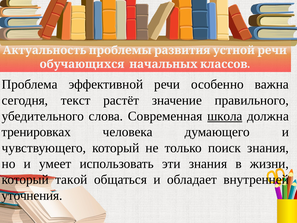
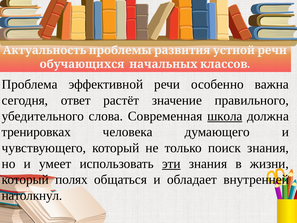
текст: текст -> ответ (76, 100)
эти underline: none -> present (171, 164)
такой: такой -> полях (72, 179)
уточнения: уточнения -> натолкнул (32, 195)
